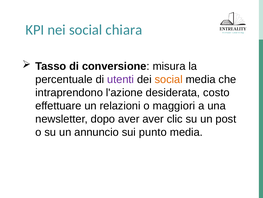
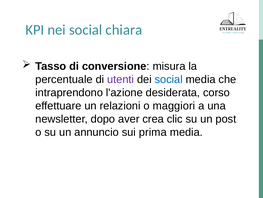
social colour: orange -> blue (169, 79)
costo: costo -> corso (216, 92)
aver aver: aver -> crea (153, 119)
punto: punto -> prima (153, 132)
